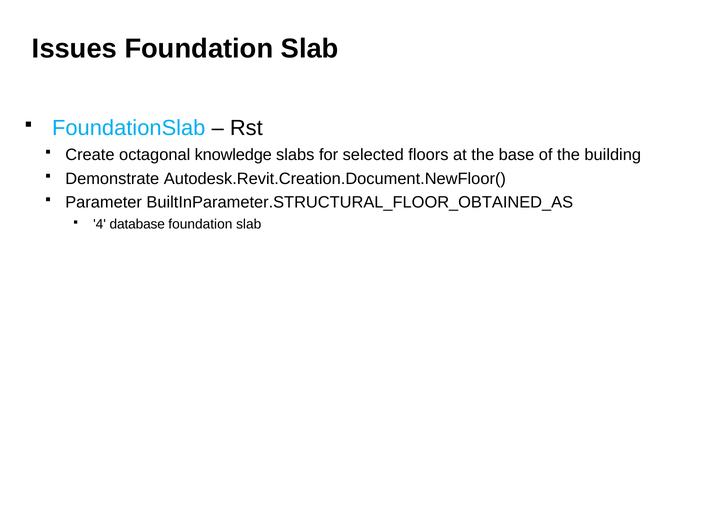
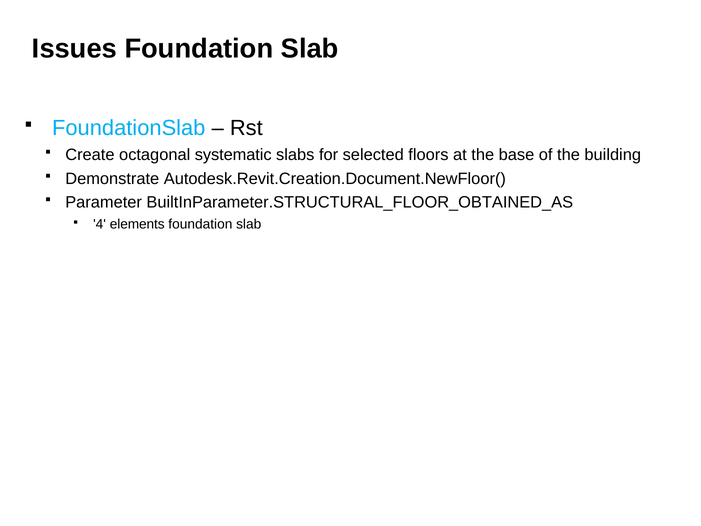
knowledge: knowledge -> systematic (233, 155)
database: database -> elements (137, 224)
